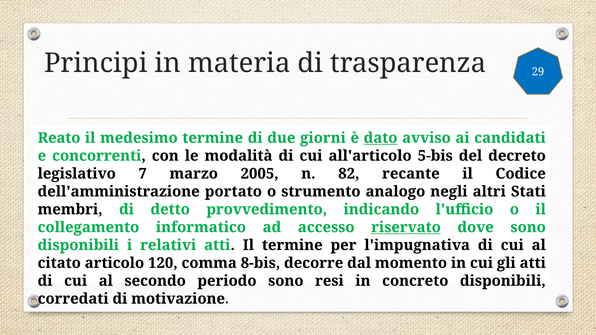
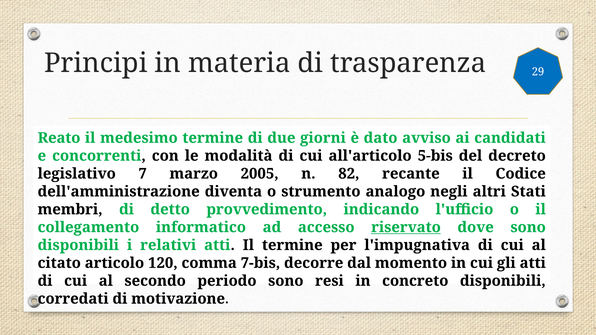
dato underline: present -> none (381, 138)
portato: portato -> diventa (233, 192)
8-bis: 8-bis -> 7-bis (260, 263)
